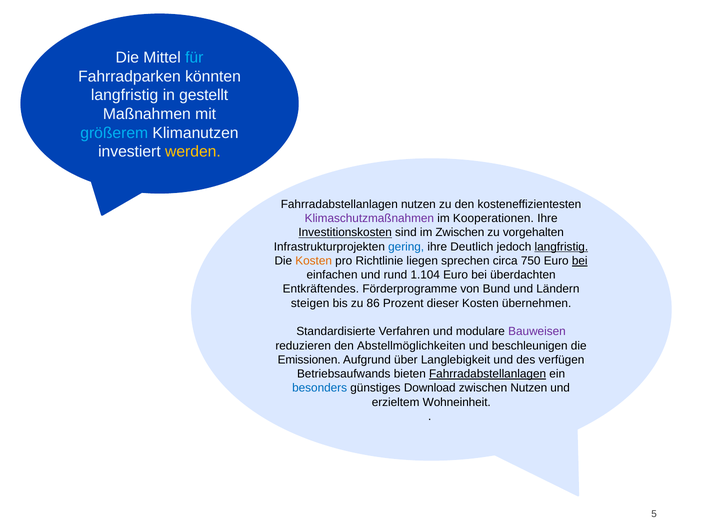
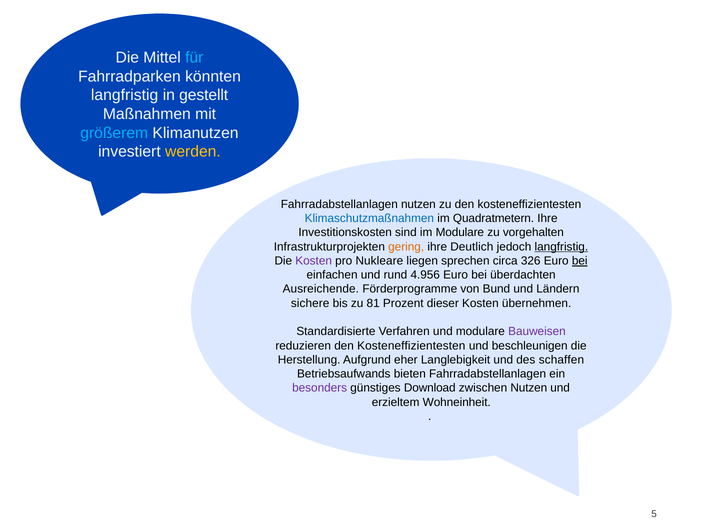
Klimaschutzmaßnahmen colour: purple -> blue (369, 219)
Kooperationen: Kooperationen -> Quadratmetern (494, 219)
Investitionskosten underline: present -> none (345, 233)
im Zwischen: Zwischen -> Modulare (460, 233)
gering colour: blue -> orange (406, 247)
Kosten colour: orange -> purple (314, 261)
Richtlinie: Richtlinie -> Nukleare (379, 261)
750: 750 -> 326 (531, 261)
1.104: 1.104 -> 4.956 (425, 275)
Entkräftendes: Entkräftendes -> Ausreichende (321, 289)
steigen: steigen -> sichere (310, 303)
86: 86 -> 81 (373, 303)
reduzieren den Abstellmöglichkeiten: Abstellmöglichkeiten -> Kosteneffizientesten (411, 346)
Emissionen: Emissionen -> Herstellung (309, 360)
über: über -> eher (406, 360)
verfügen: verfügen -> schaffen (561, 360)
Fahrradabstellanlagen underline: present -> none (488, 374)
besonders colour: blue -> purple (320, 388)
